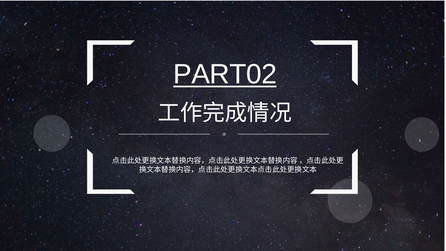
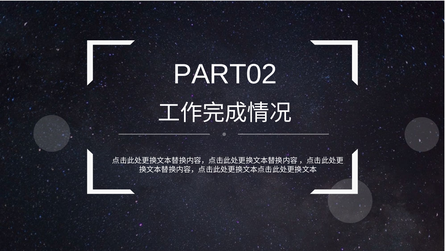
PART02 underline: present -> none (225, 74)
